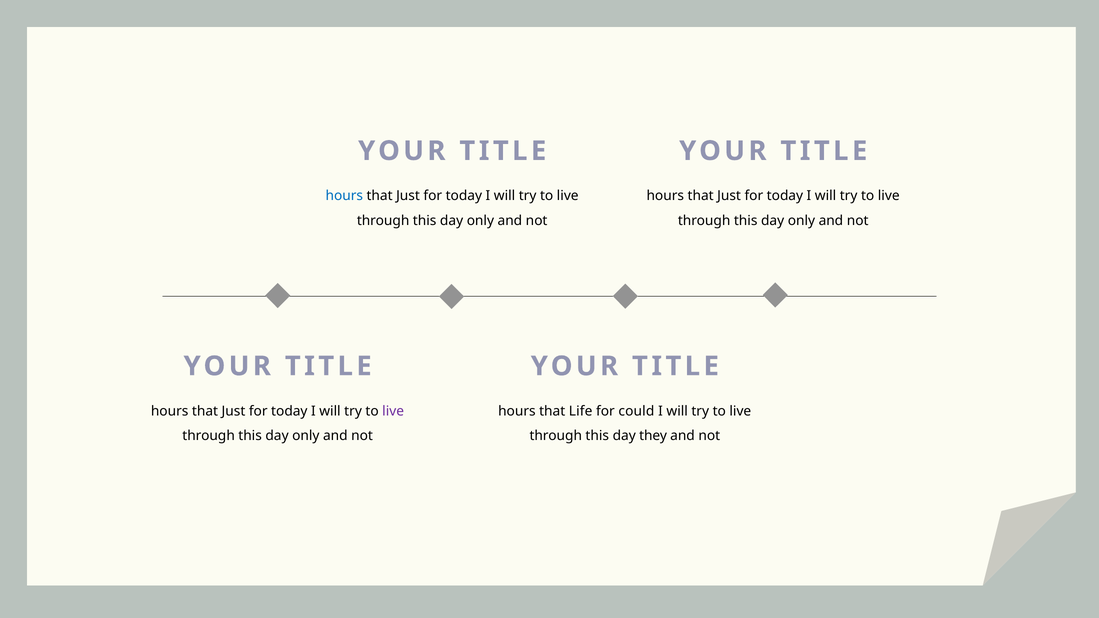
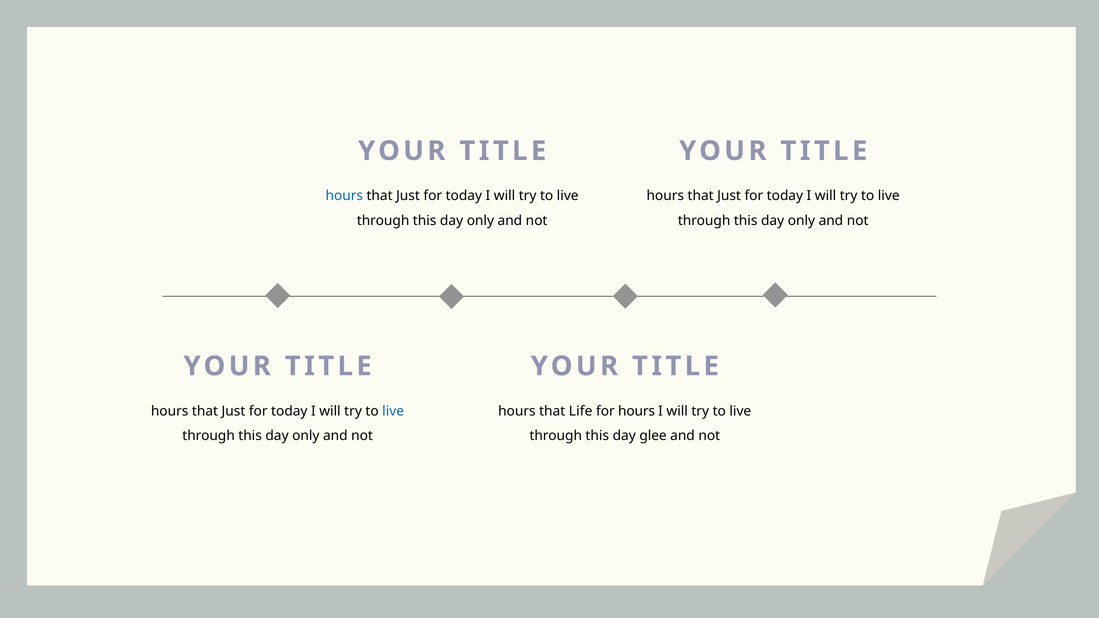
live colour: purple -> blue (393, 411)
for could: could -> hours (637, 411)
they: they -> glee (653, 436)
